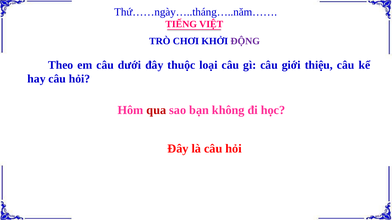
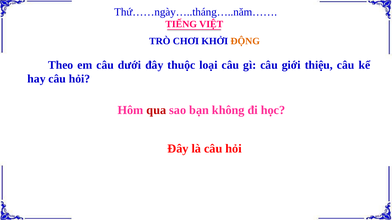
ĐỘNG colour: purple -> orange (245, 41)
